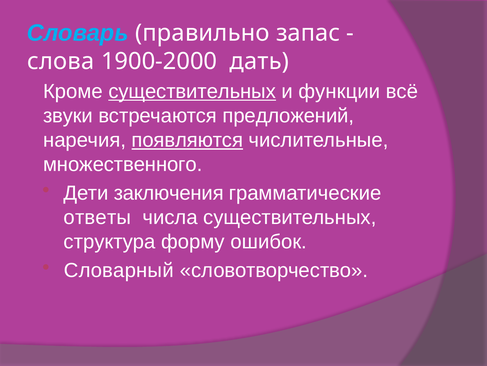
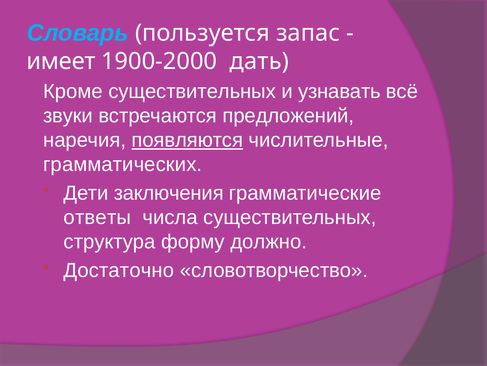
правильно: правильно -> пользуется (203, 33)
слова: слова -> имеет (61, 61)
существительных underline: present -> none (192, 91)
функции: функции -> узнавать (339, 91)
множественного: множественного -> грамматических (123, 164)
ошибок: ошибок -> должно (269, 241)
Словарный: Словарный -> Достаточно (119, 270)
